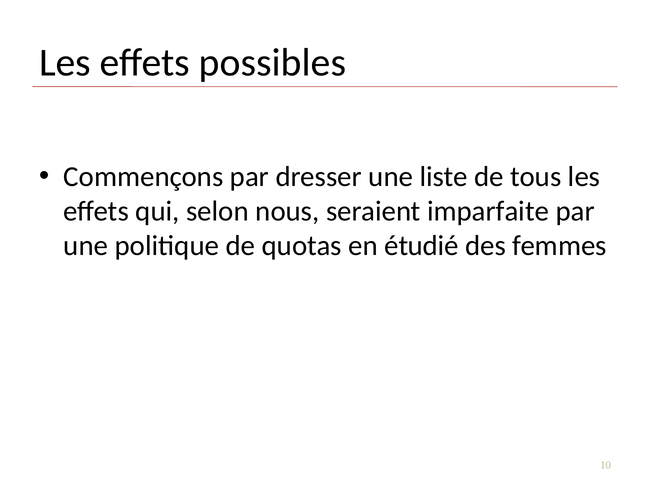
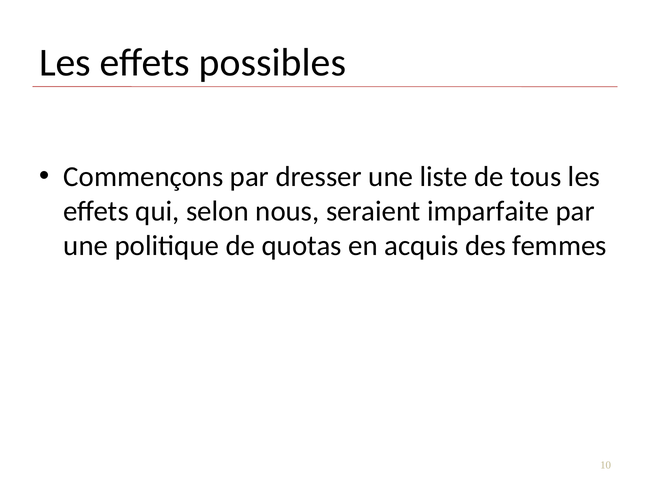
étudié: étudié -> acquis (421, 246)
